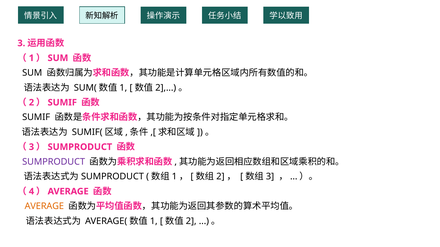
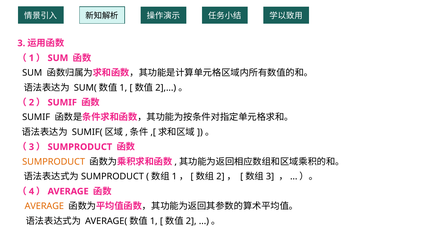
SUMPRODUCT colour: purple -> orange (54, 162)
